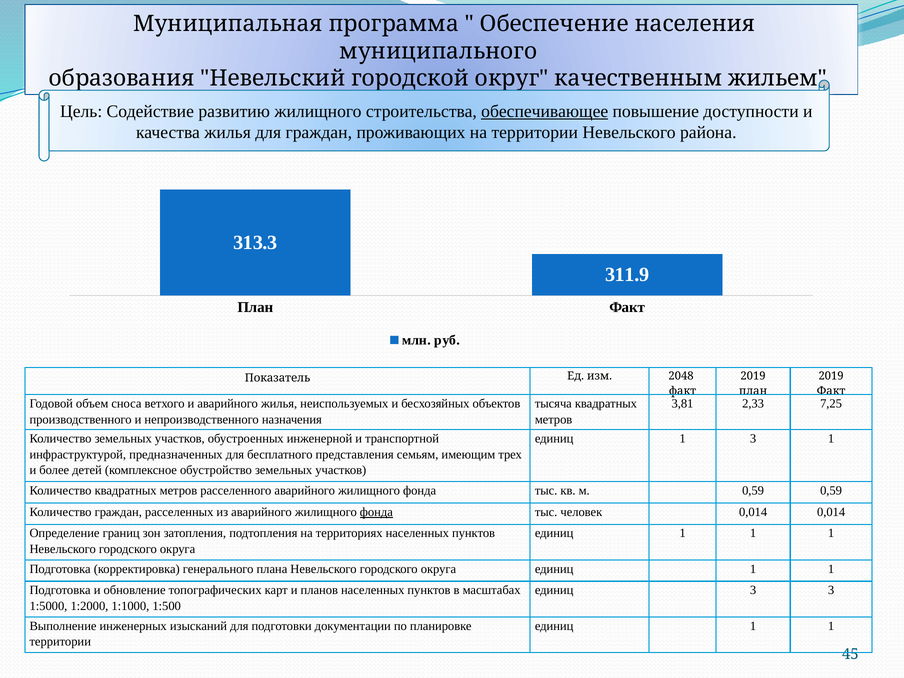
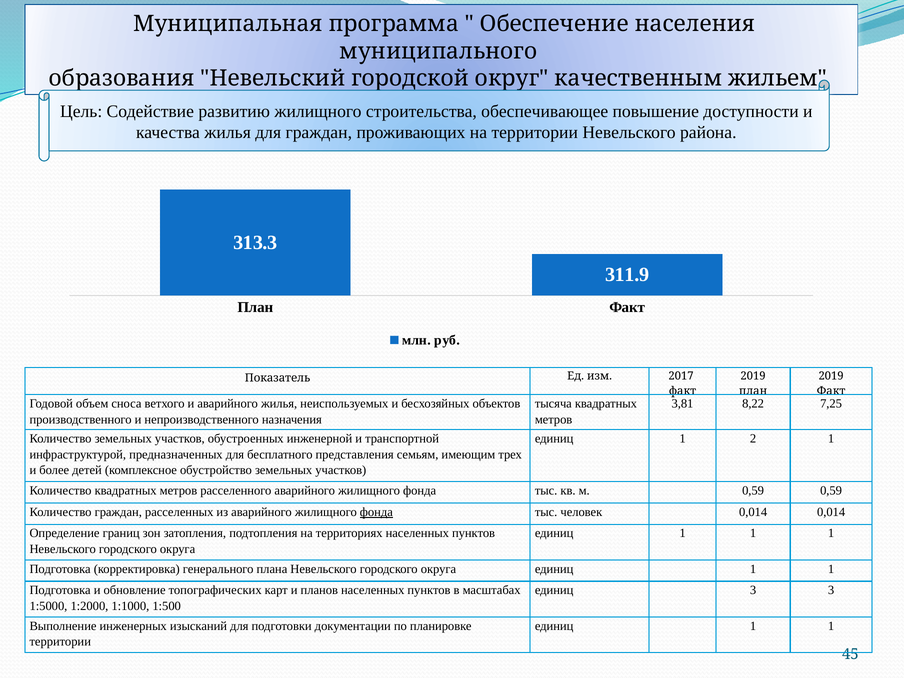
обеспечивающее underline: present -> none (545, 111)
2048: 2048 -> 2017 (681, 376)
2,33: 2,33 -> 8,22 (753, 404)
1 3: 3 -> 2 (753, 438)
